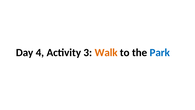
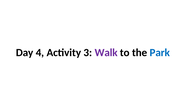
Walk colour: orange -> purple (106, 52)
